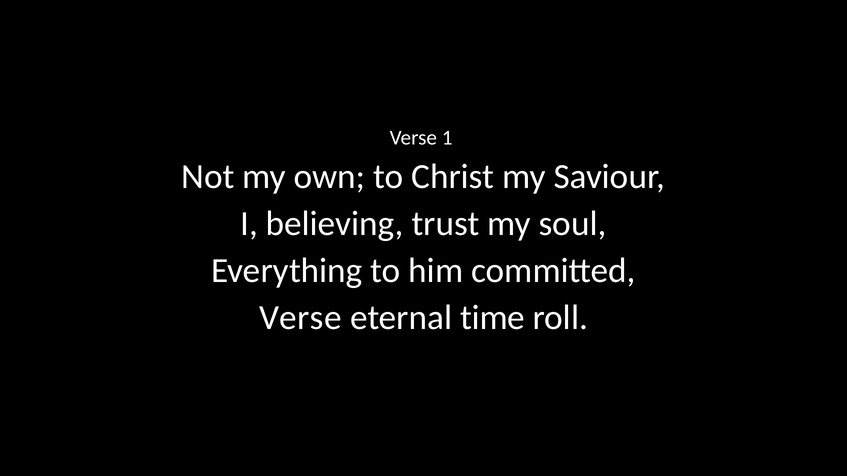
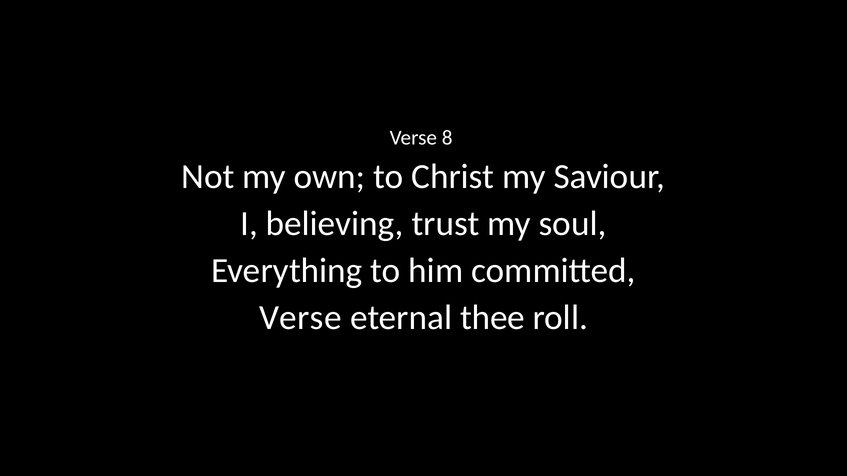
1: 1 -> 8 (447, 138)
time: time -> thee (493, 318)
